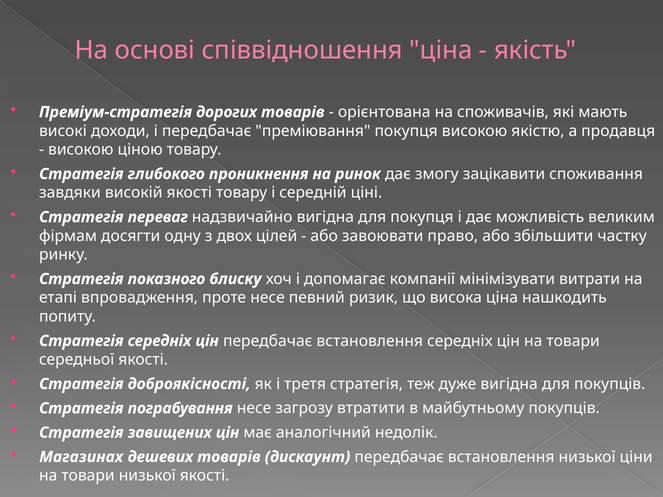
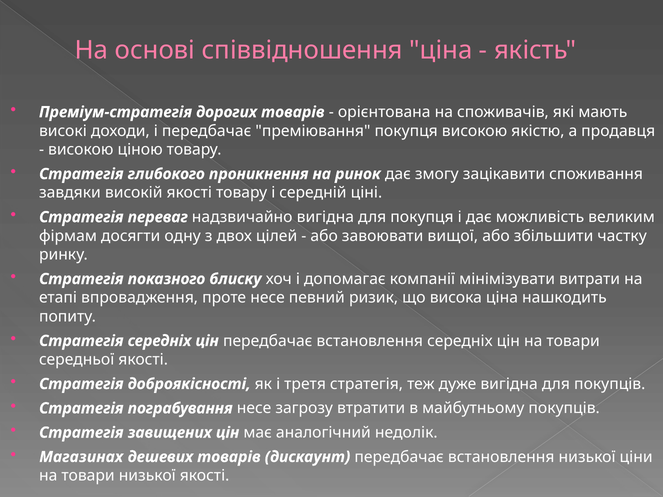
право: право -> вищої (453, 236)
